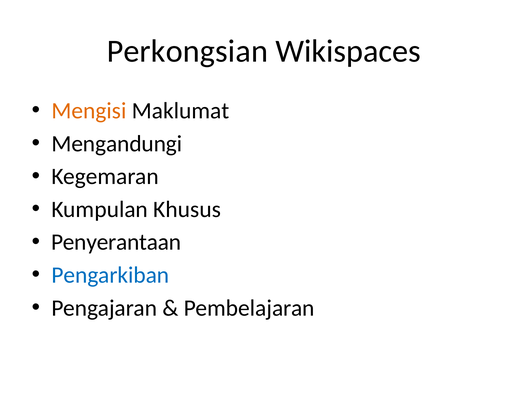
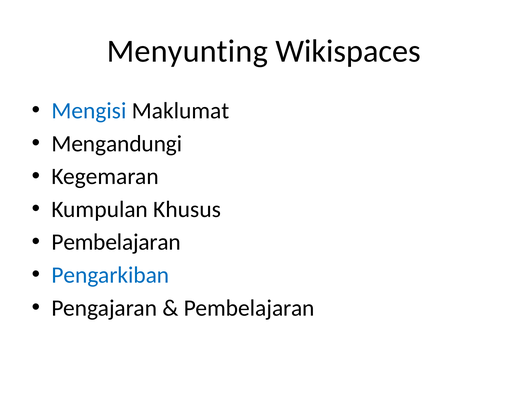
Perkongsian: Perkongsian -> Menyunting (187, 51)
Mengisi colour: orange -> blue (89, 111)
Penyerantaan: Penyerantaan -> Pembelajaran (116, 242)
